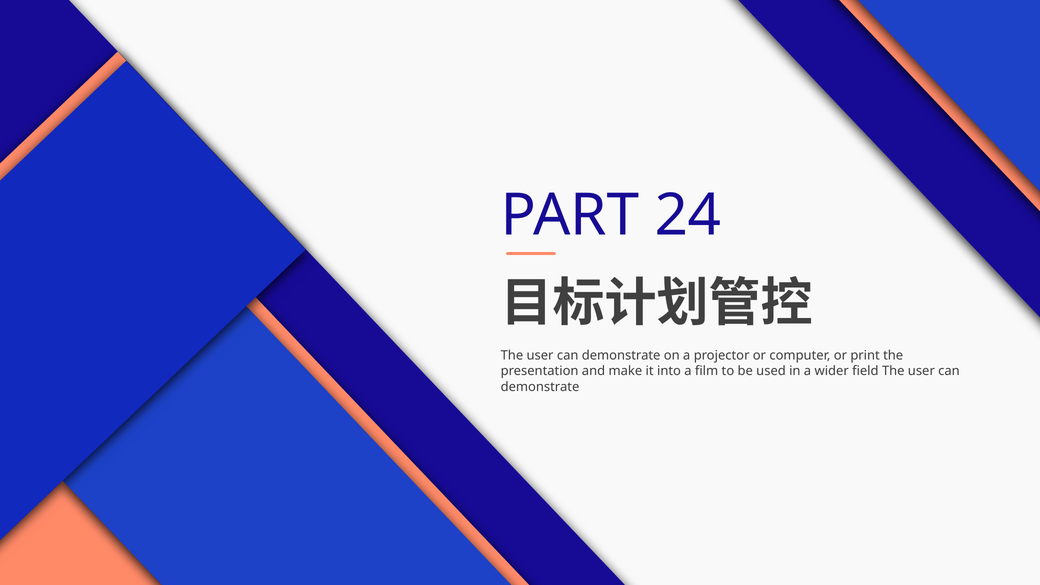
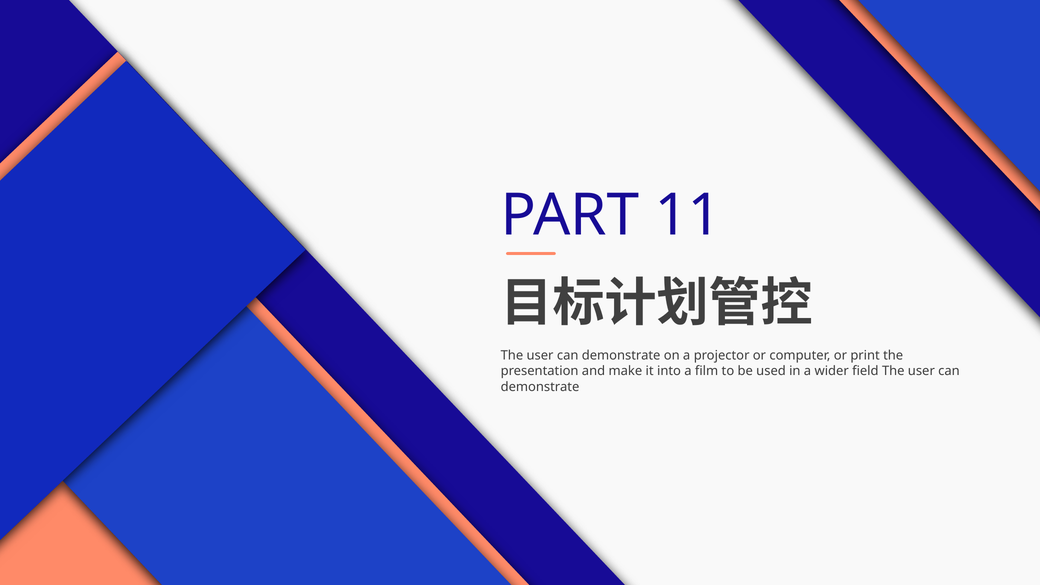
24: 24 -> 11 (688, 215)
